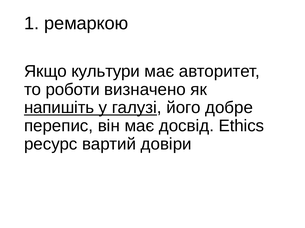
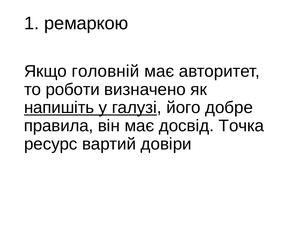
культури: культури -> головній (106, 71)
перепис: перепис -> правила (59, 126)
Ethics: Ethics -> Точка (241, 126)
